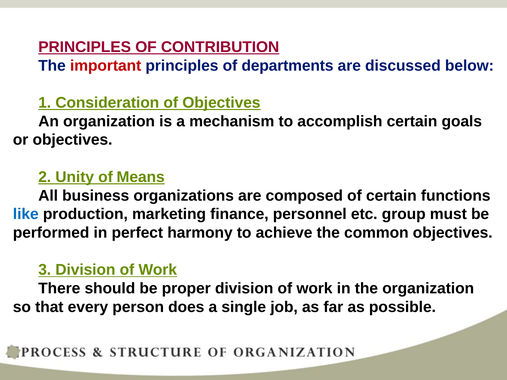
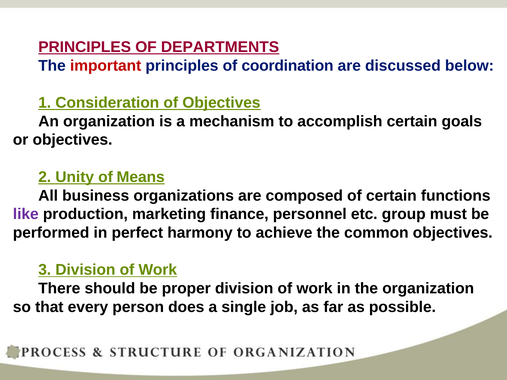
CONTRIBUTION: CONTRIBUTION -> DEPARTMENTS (220, 47)
departments: departments -> coordination (288, 66)
like colour: blue -> purple (26, 214)
